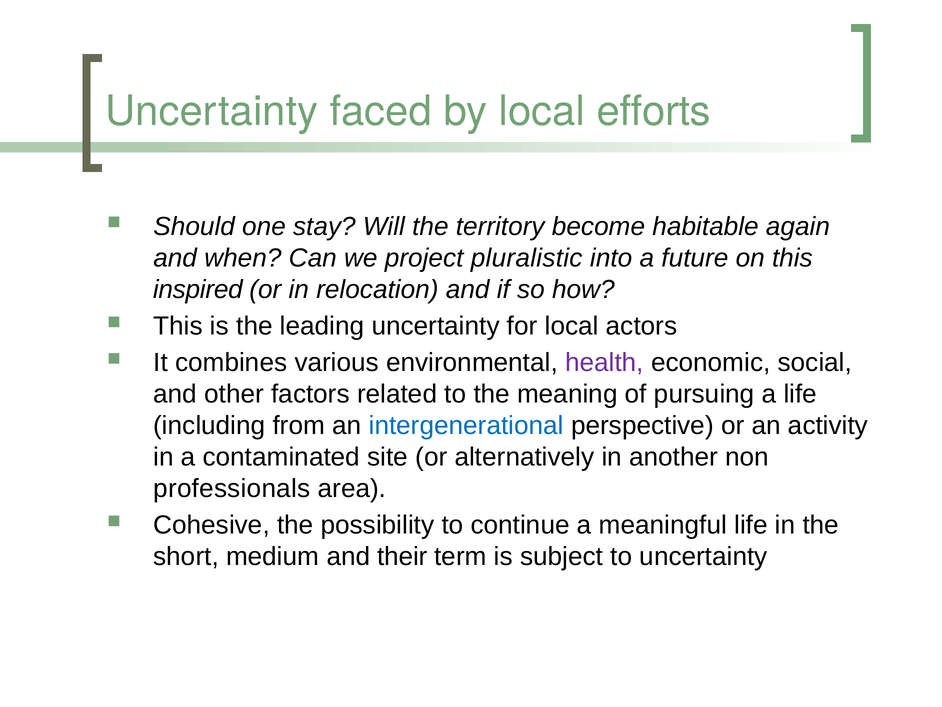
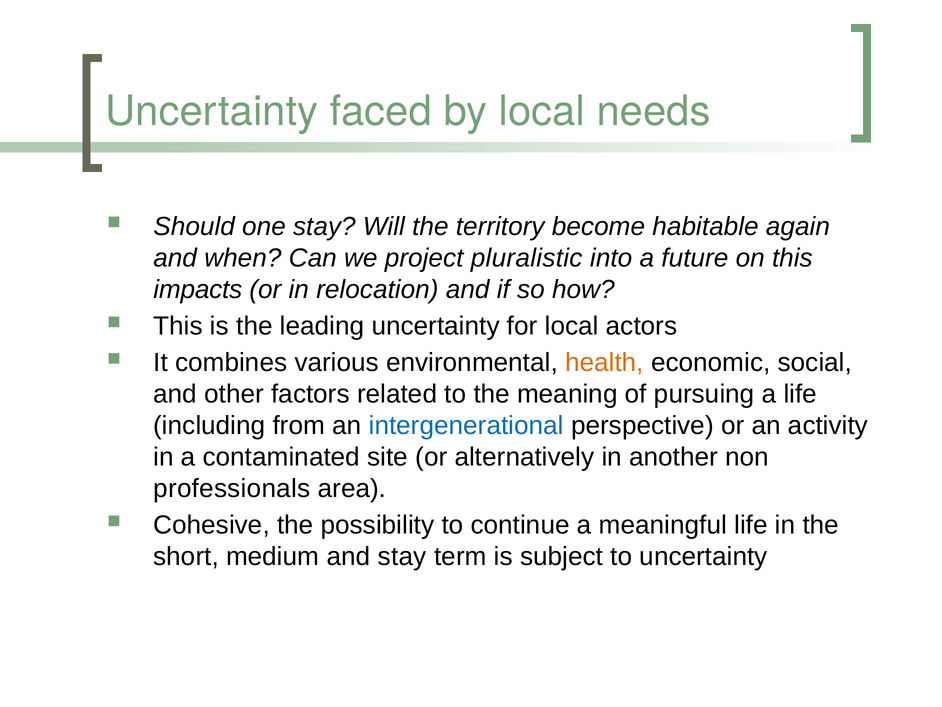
efforts: efforts -> needs (654, 111)
inspired: inspired -> impacts (198, 289)
health colour: purple -> orange (604, 362)
and their: their -> stay (402, 556)
